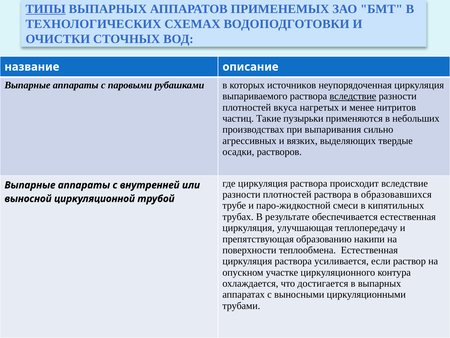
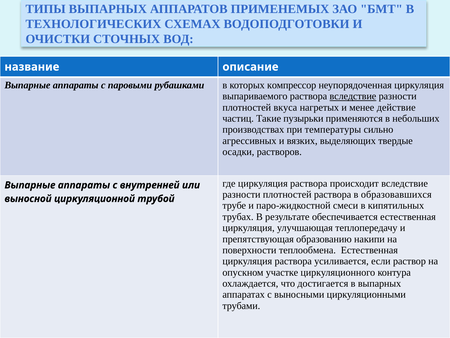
ТИПЫ underline: present -> none (46, 9)
источников: источников -> компрессор (292, 85)
нитритов: нитритов -> действие (396, 107)
выпаривания: выпаривания -> температуры (333, 129)
